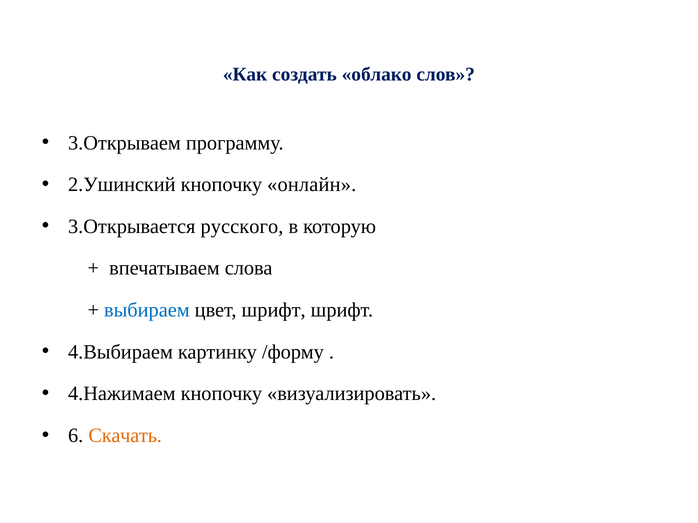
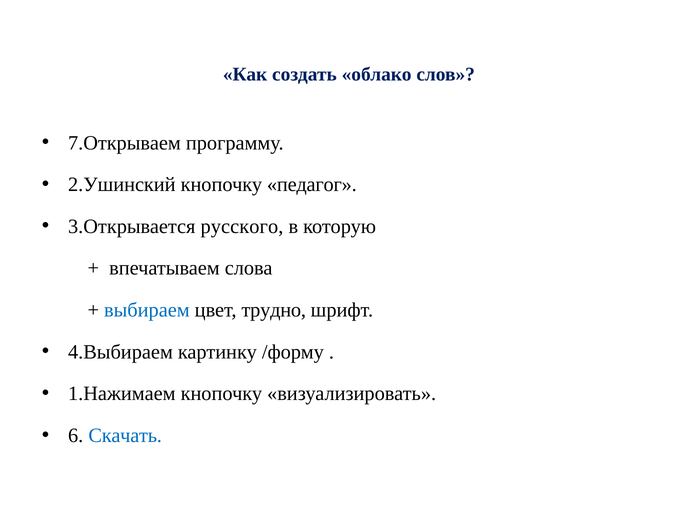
3.Открываем: 3.Открываем -> 7.Открываем (124, 143)
онлайн: онлайн -> педагог (312, 185)
цвет шрифт: шрифт -> трудно (274, 310)
4.Нажимаем: 4.Нажимаем -> 1.Нажимаем (122, 394)
Скачать colour: orange -> blue (125, 436)
